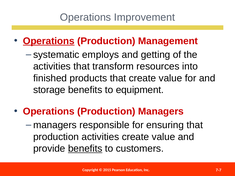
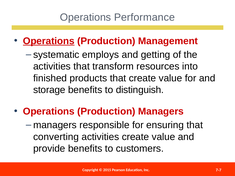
Improvement: Improvement -> Performance (144, 17)
equipment: equipment -> distinguish (140, 90)
production: production -> converting (56, 137)
benefits underline: present -> none (85, 149)
